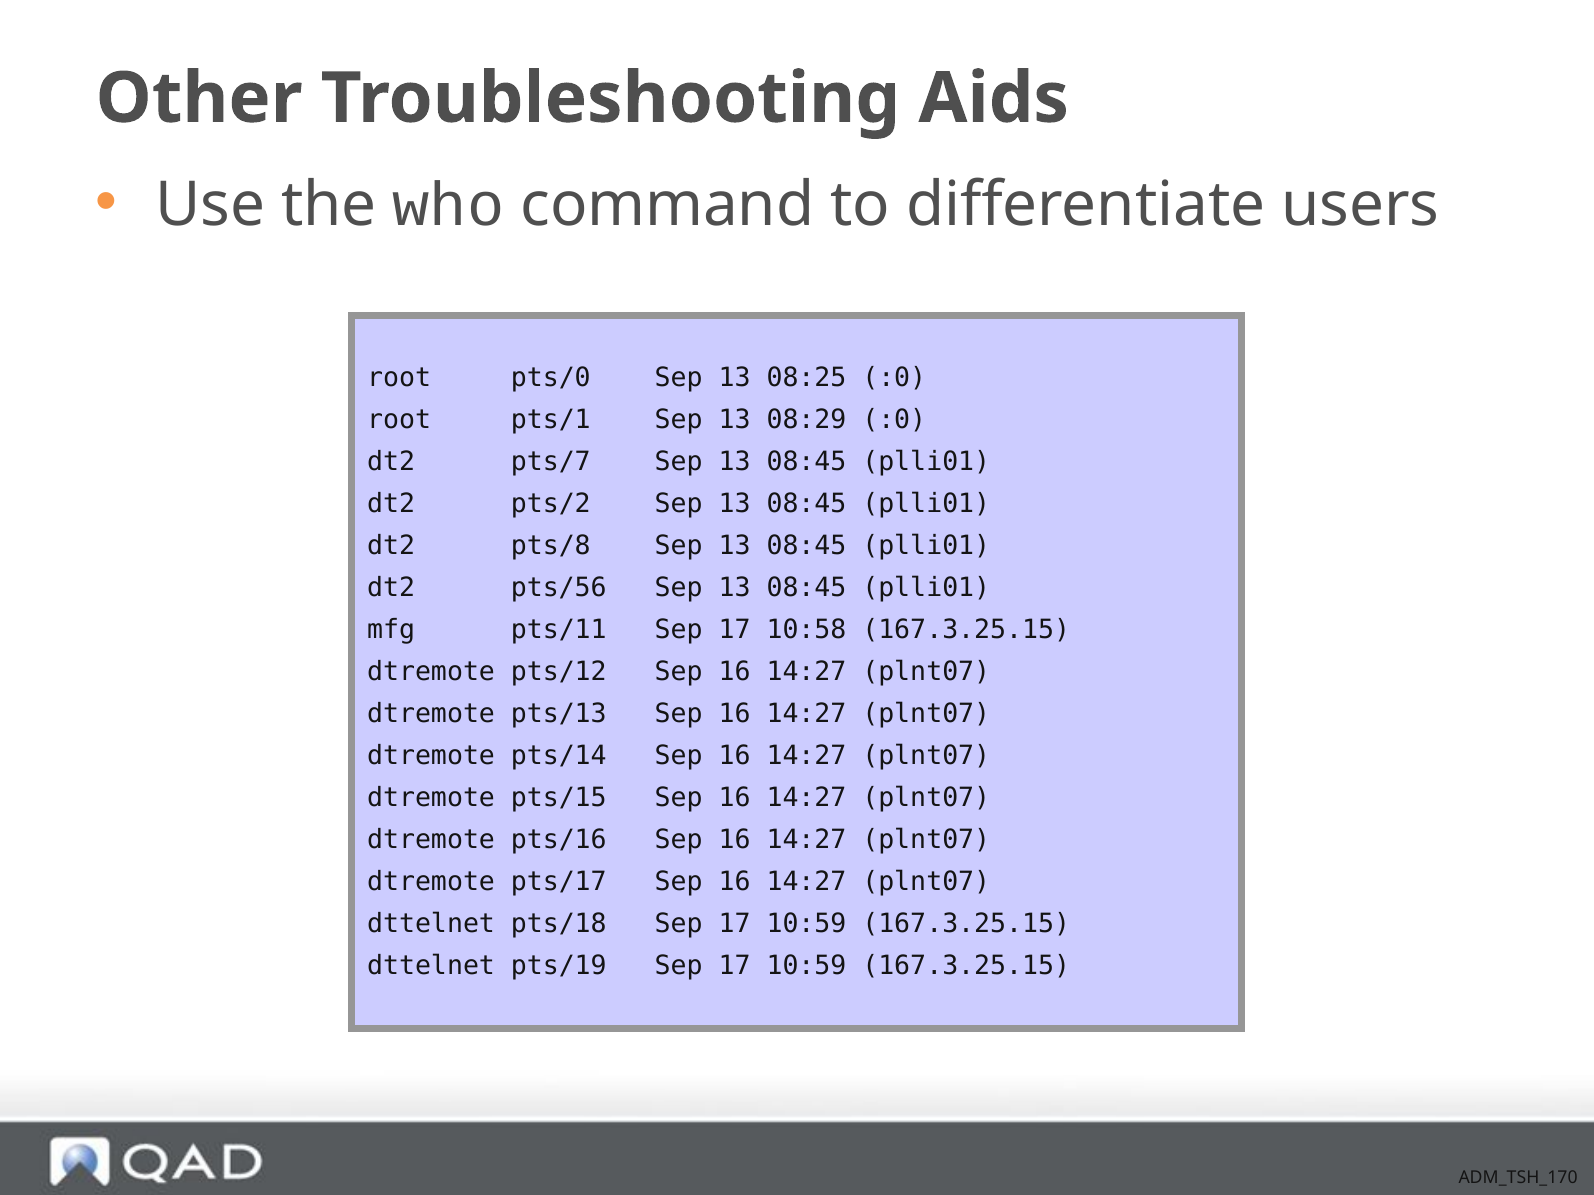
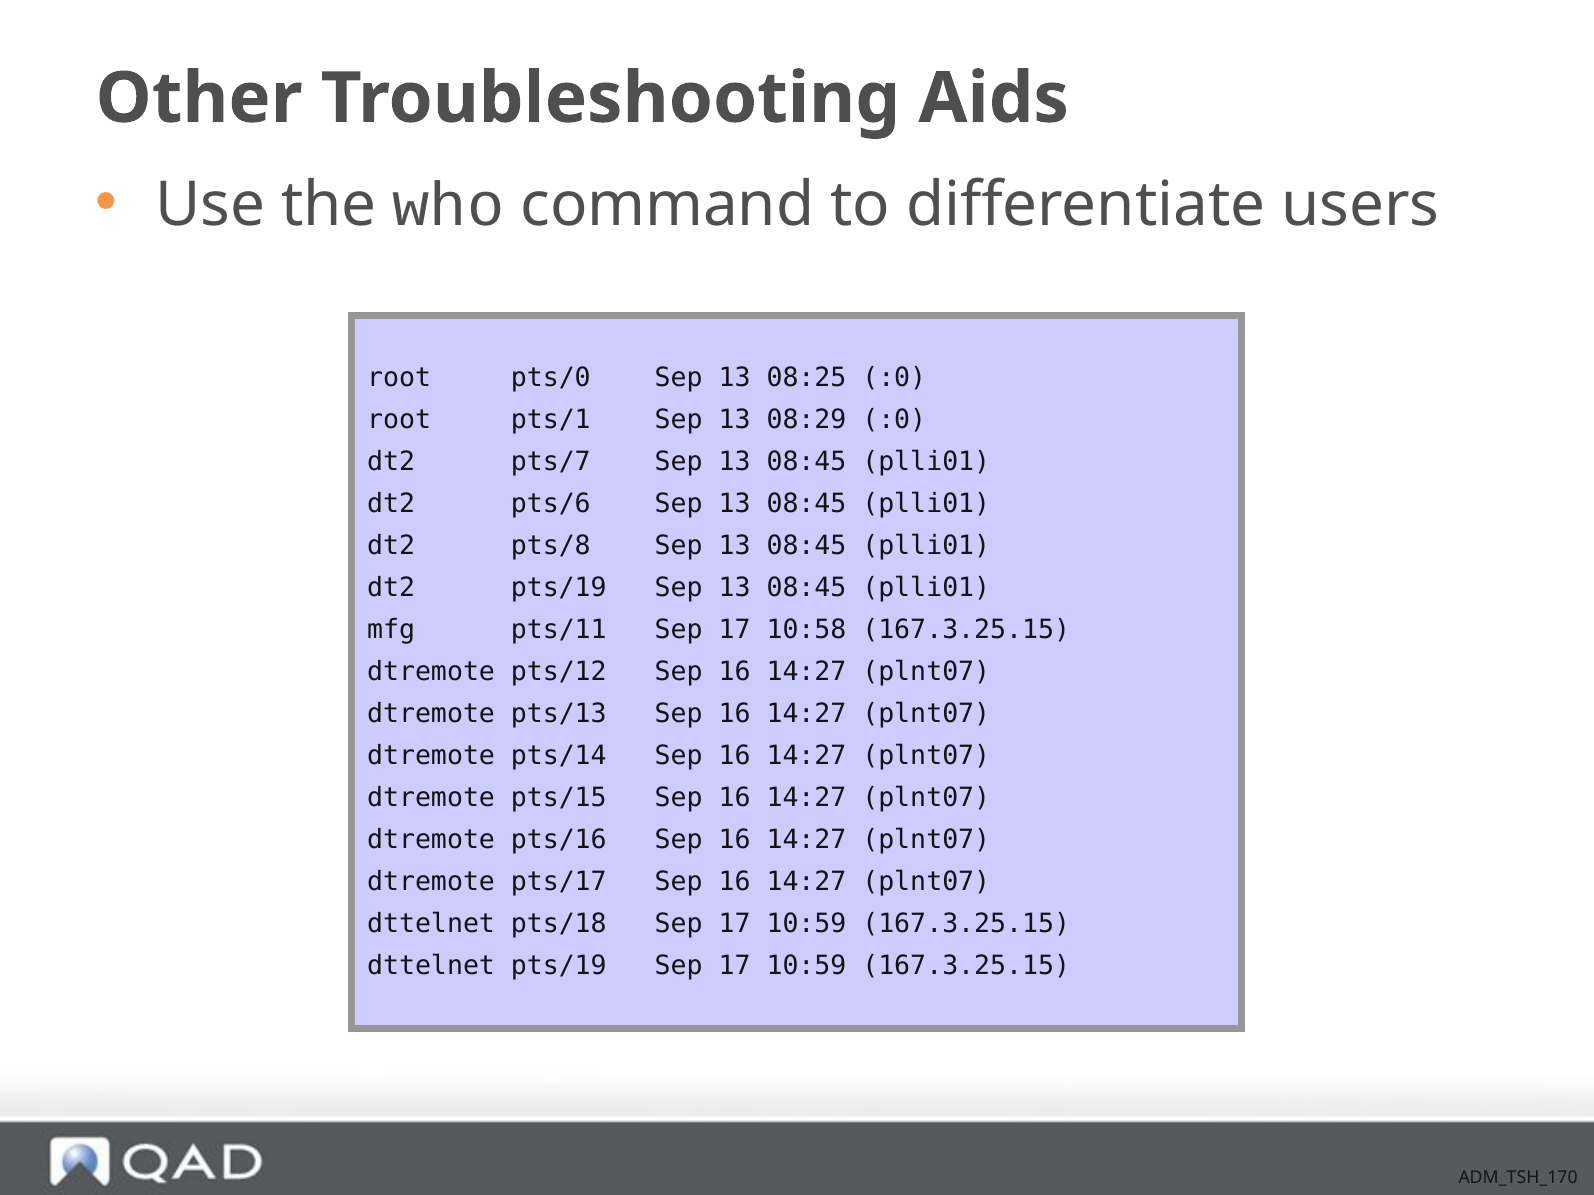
pts/2: pts/2 -> pts/6 (551, 504)
dt2 pts/56: pts/56 -> pts/19 (559, 588)
